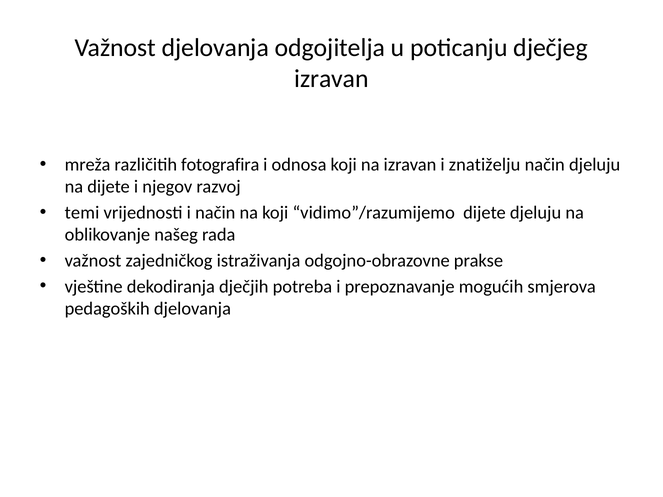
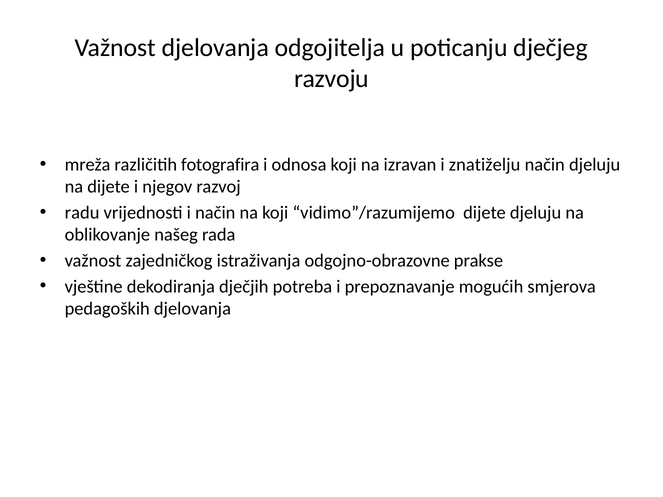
izravan: izravan -> razvoju (332, 79)
temi: temi -> radu (82, 213)
